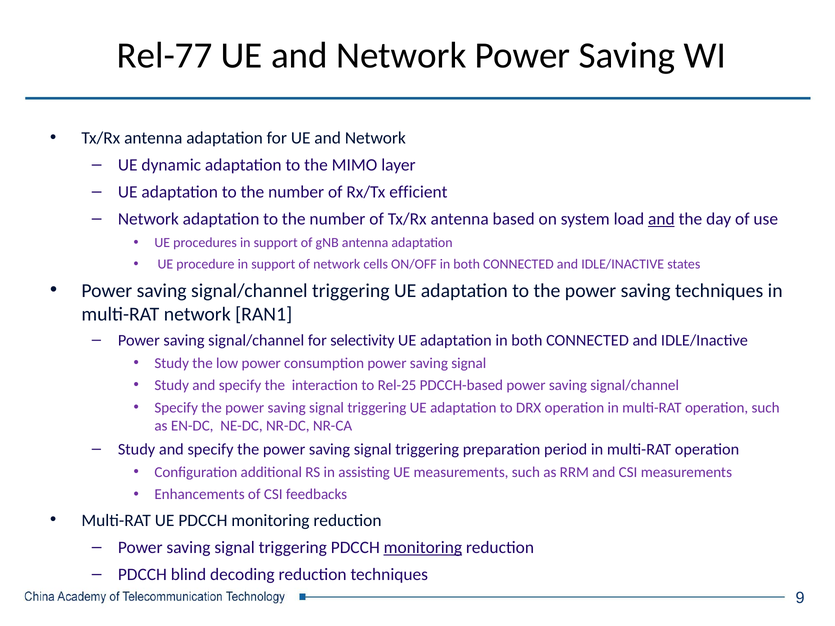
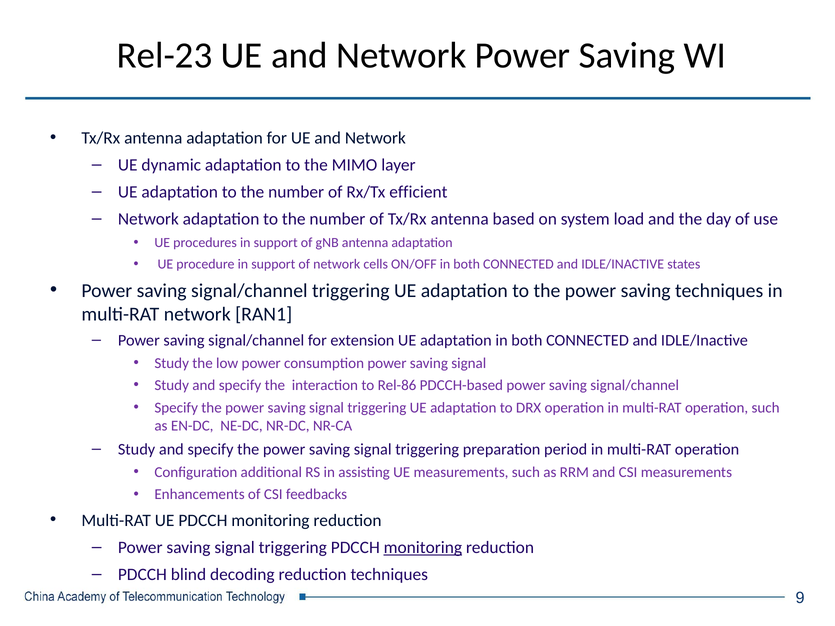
Rel-77: Rel-77 -> Rel-23 (165, 55)
and underline: present -> none (661, 219)
selectivity: selectivity -> extension (362, 340)
Rel-25: Rel-25 -> Rel-86 (397, 385)
